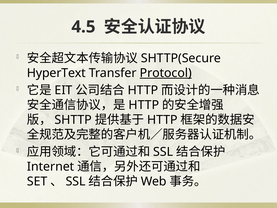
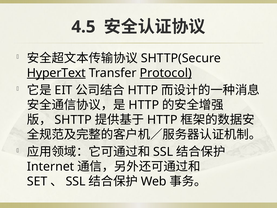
HyperText underline: none -> present (56, 73)
